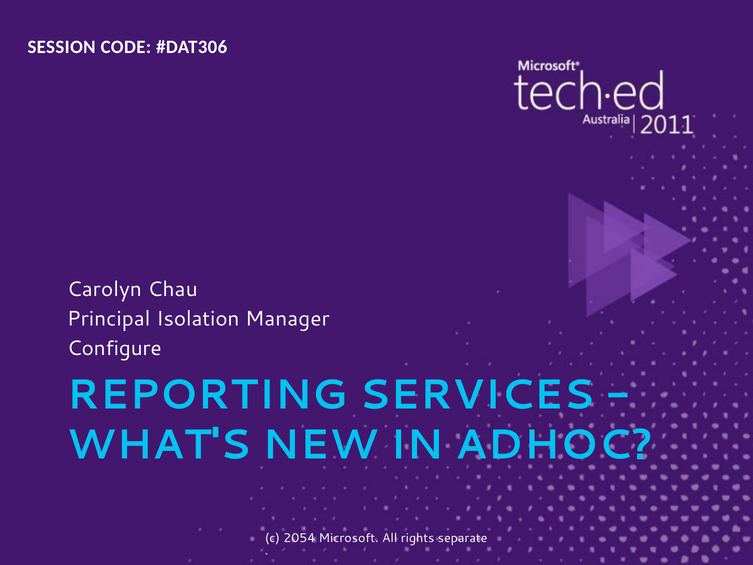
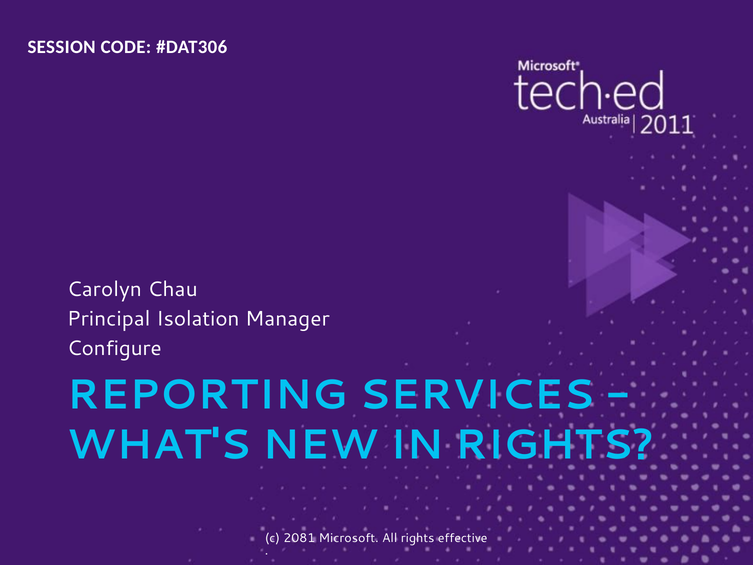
IN ADHOC: ADHOC -> RIGHTS (554, 445)
2054: 2054 -> 2081 (299, 538)
separate: separate -> effective (463, 538)
